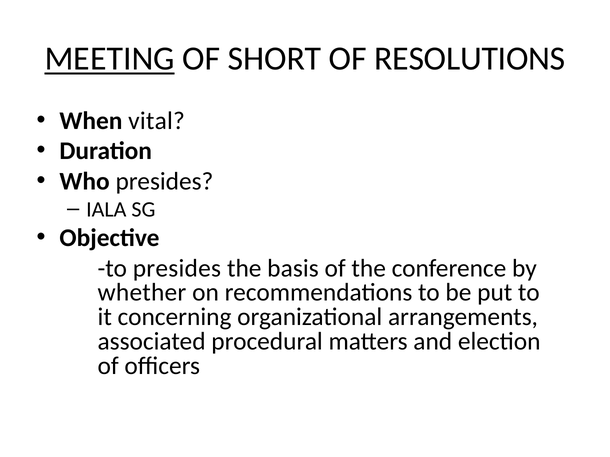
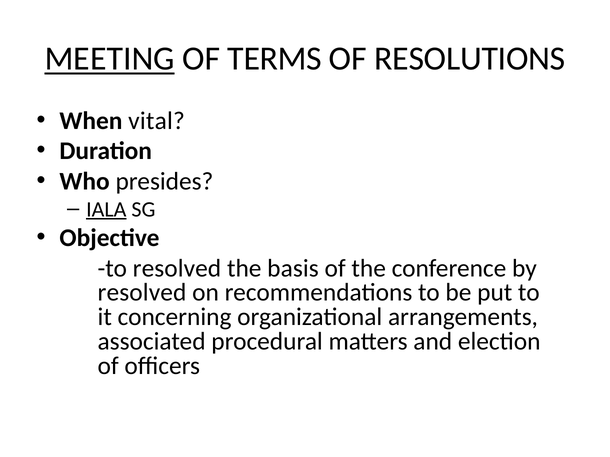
SHORT: SHORT -> TERMS (275, 59)
IALA underline: none -> present (106, 210)
to presides: presides -> resolved (177, 268)
whether: whether -> resolved (142, 293)
